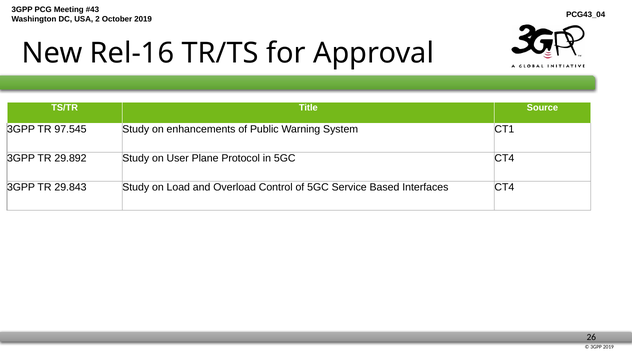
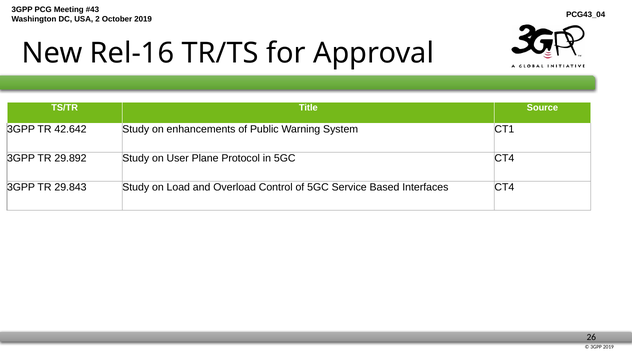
97.545: 97.545 -> 42.642 (70, 129)
